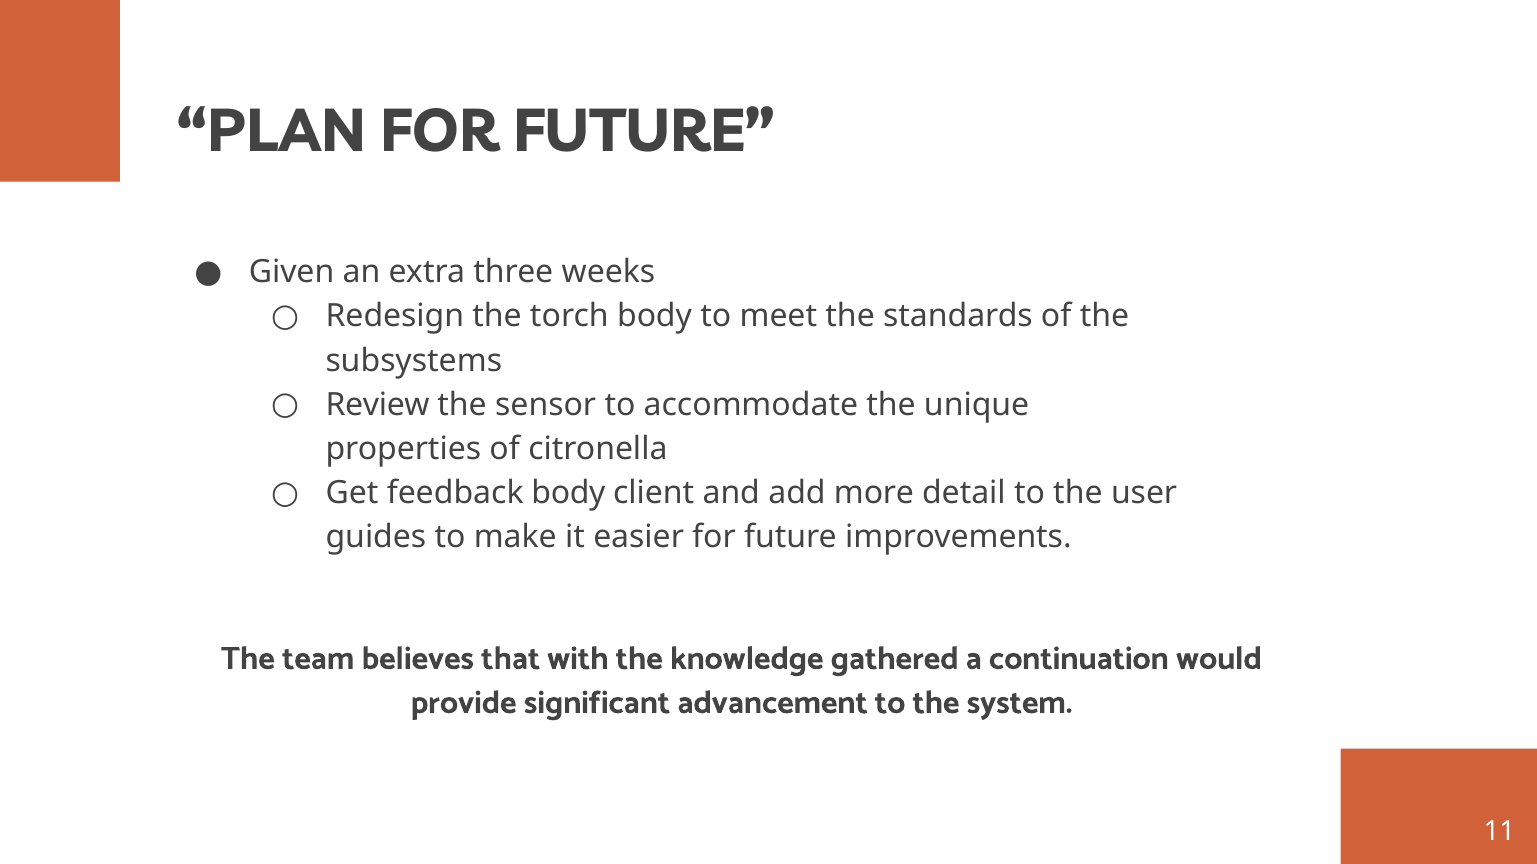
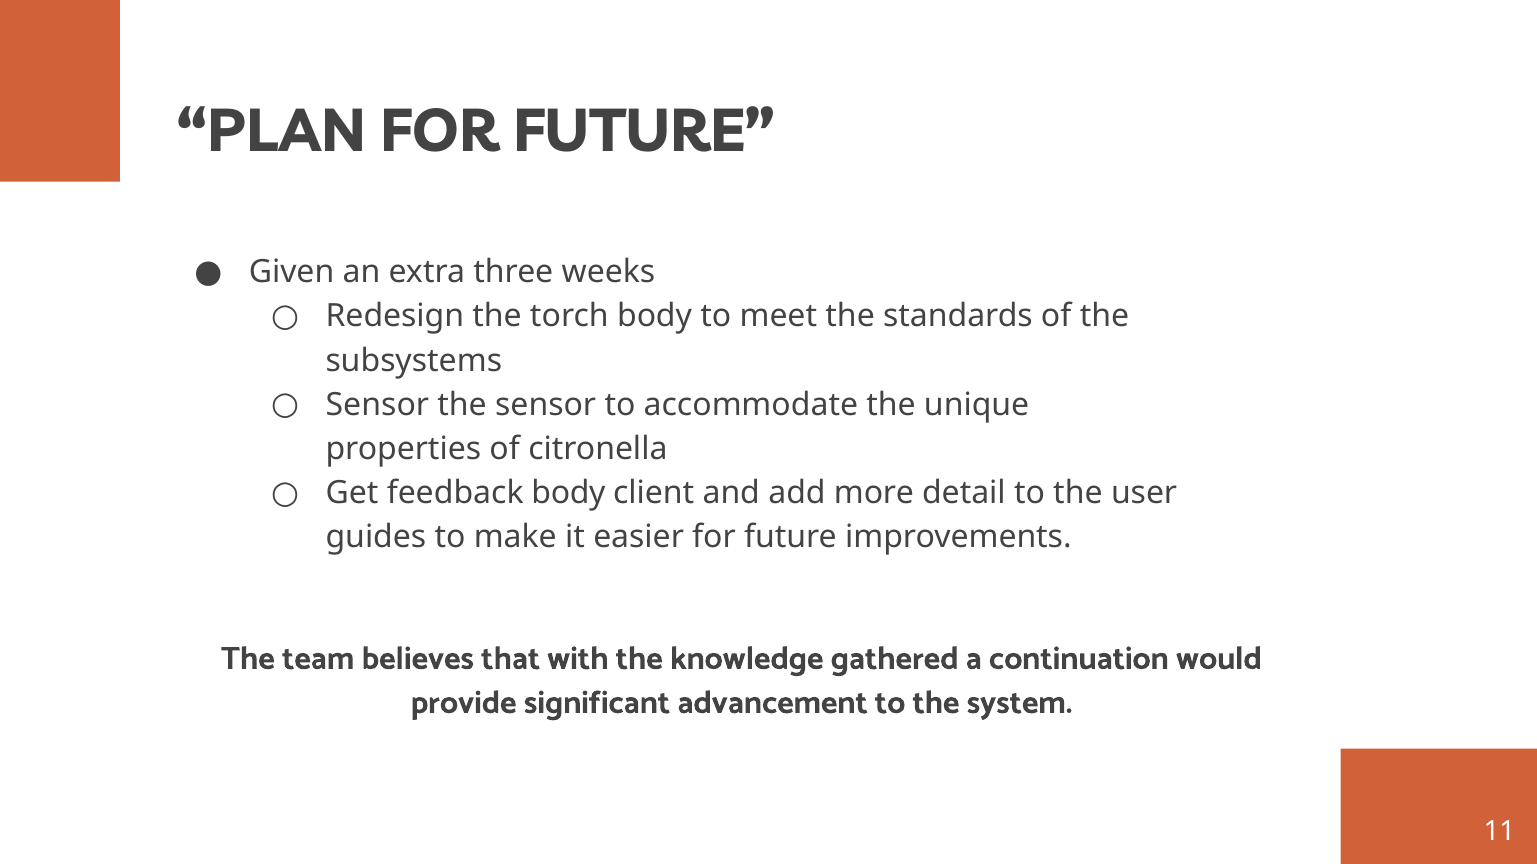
Review: Review -> Sensor (377, 405)
